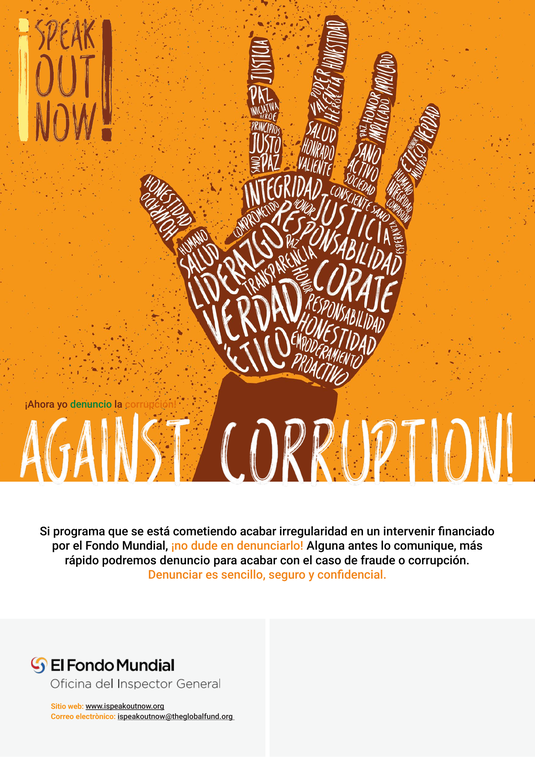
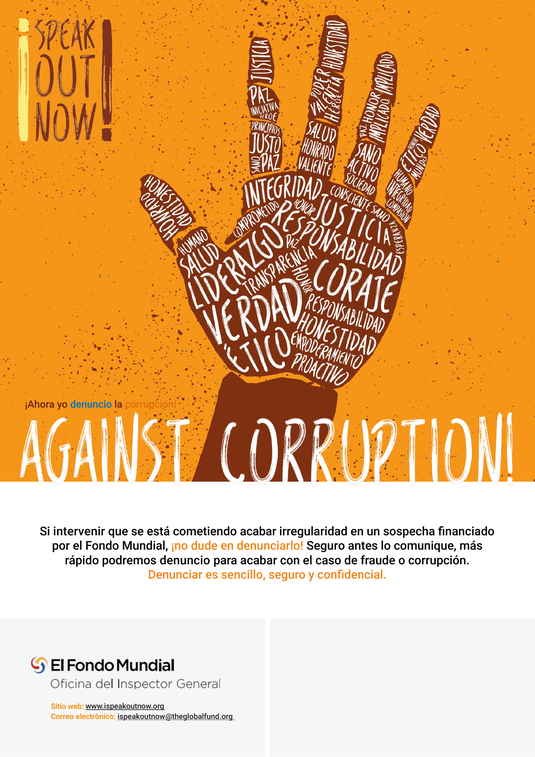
denuncio colour: green -> blue (91, 404)
programa: programa -> intervenir (79, 531)
intervenir: intervenir -> sospecha (409, 531)
denunciarlo Alguna: Alguna -> Seguro (326, 546)
